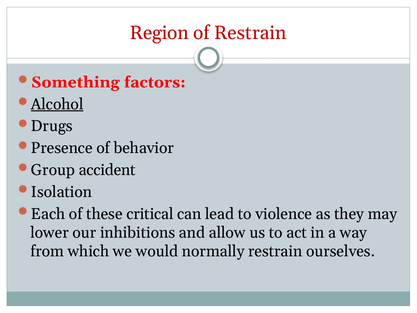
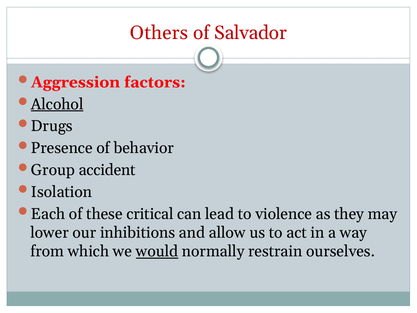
Region: Region -> Others (159, 33)
of Restrain: Restrain -> Salvador (251, 33)
Something: Something -> Aggression (76, 82)
would underline: none -> present (157, 251)
